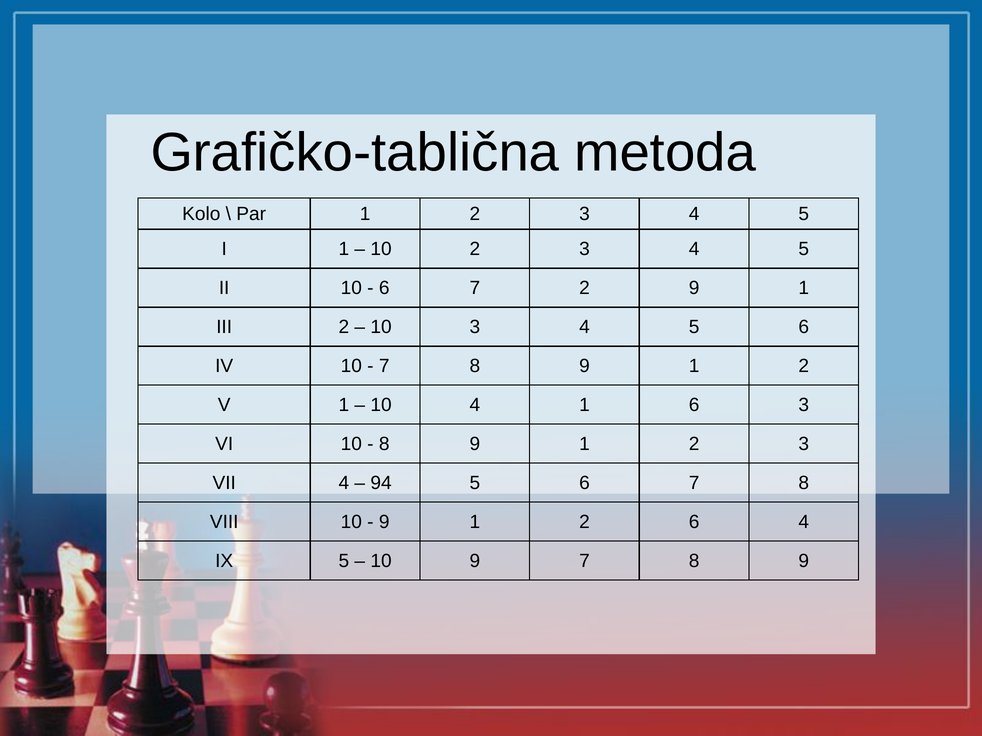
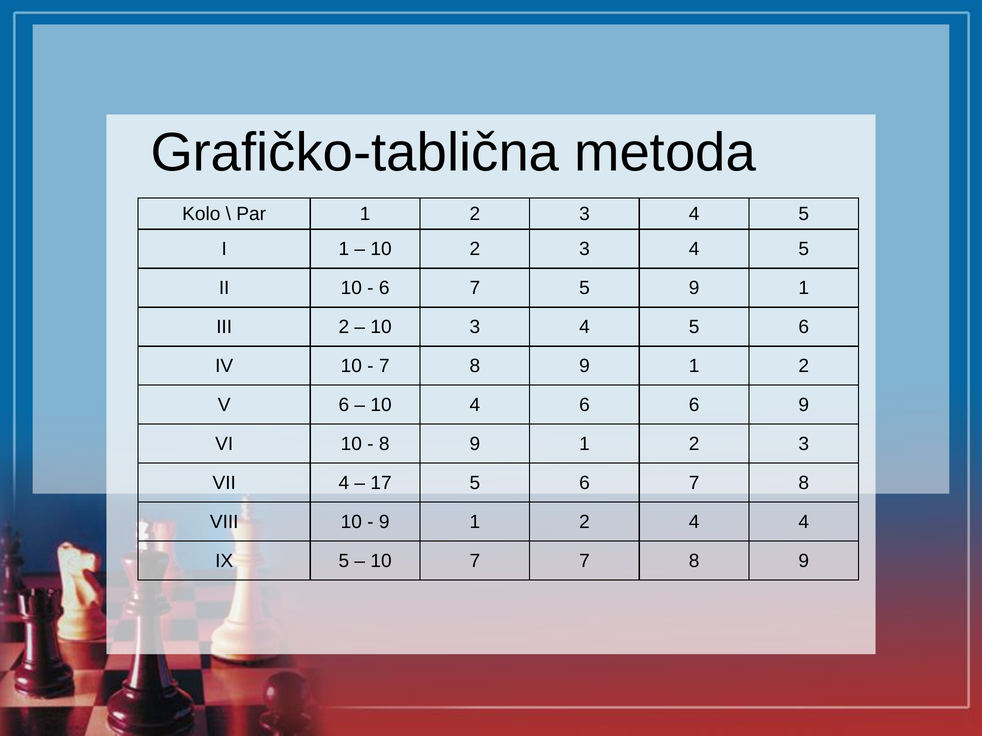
7 2: 2 -> 5 (584, 288)
V 1: 1 -> 6 (344, 405)
4 1: 1 -> 6 (584, 405)
6 3: 3 -> 9 (804, 405)
94: 94 -> 17 (381, 483)
2 6: 6 -> 4 (694, 522)
10 9: 9 -> 7 (475, 561)
